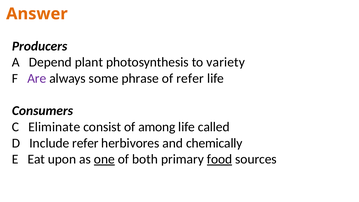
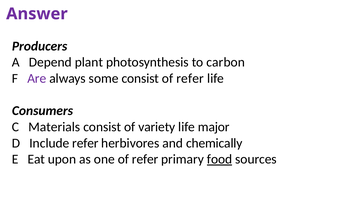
Answer colour: orange -> purple (37, 14)
variety: variety -> carbon (226, 62)
some phrase: phrase -> consist (140, 78)
Eliminate: Eliminate -> Materials (54, 127)
among: among -> variety (157, 127)
called: called -> major (214, 127)
one underline: present -> none (104, 159)
both: both -> refer (145, 159)
